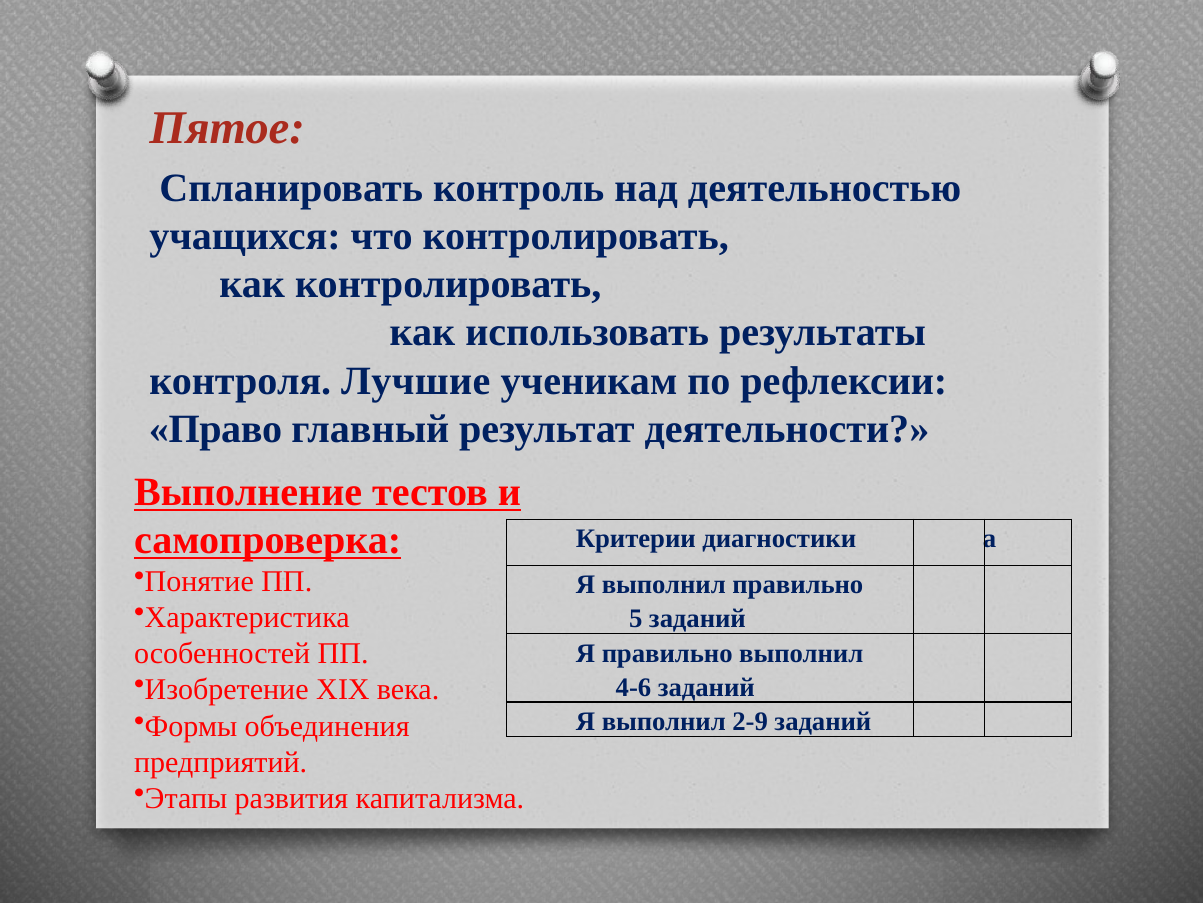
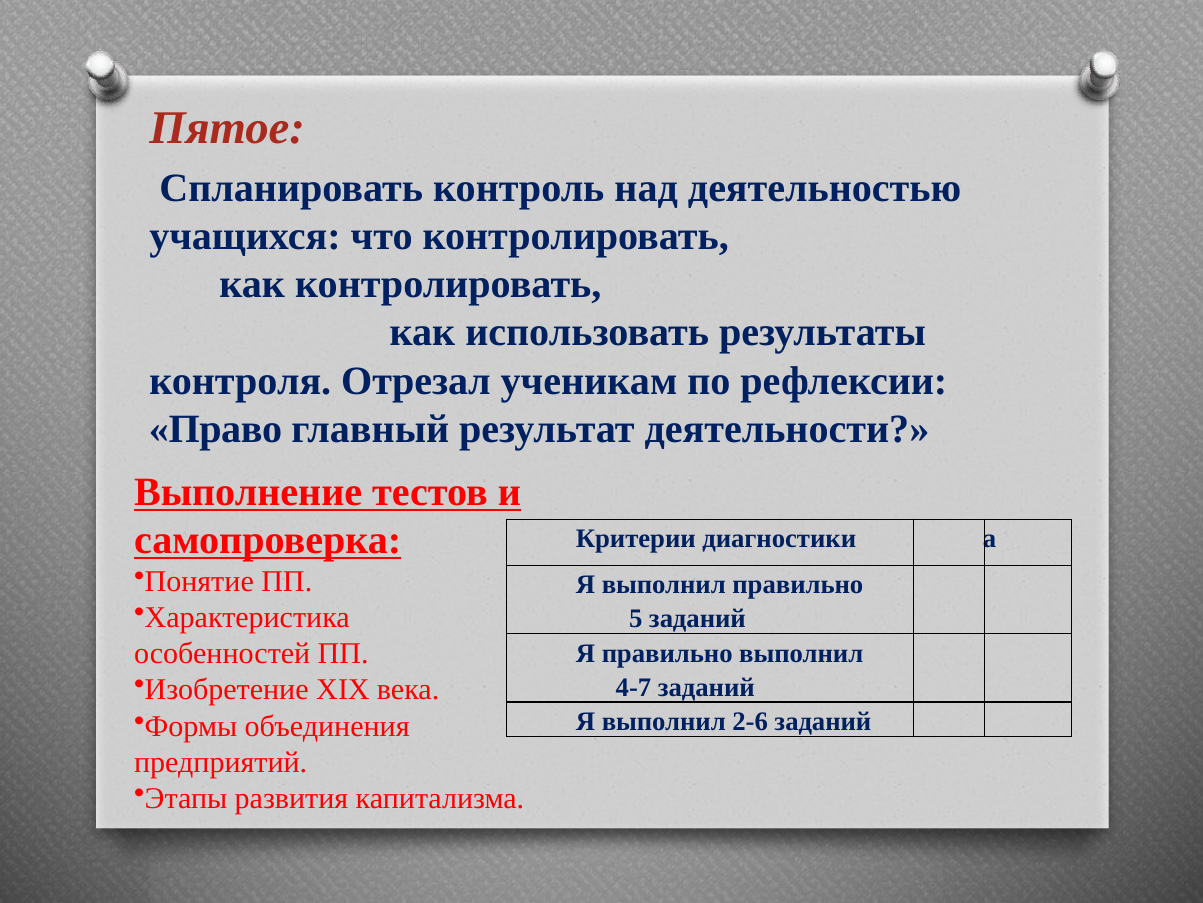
Лучшие: Лучшие -> Отрезал (416, 381)
4-6: 4-6 -> 4-7 (634, 687)
2-9: 2-9 -> 2-6 (750, 721)
